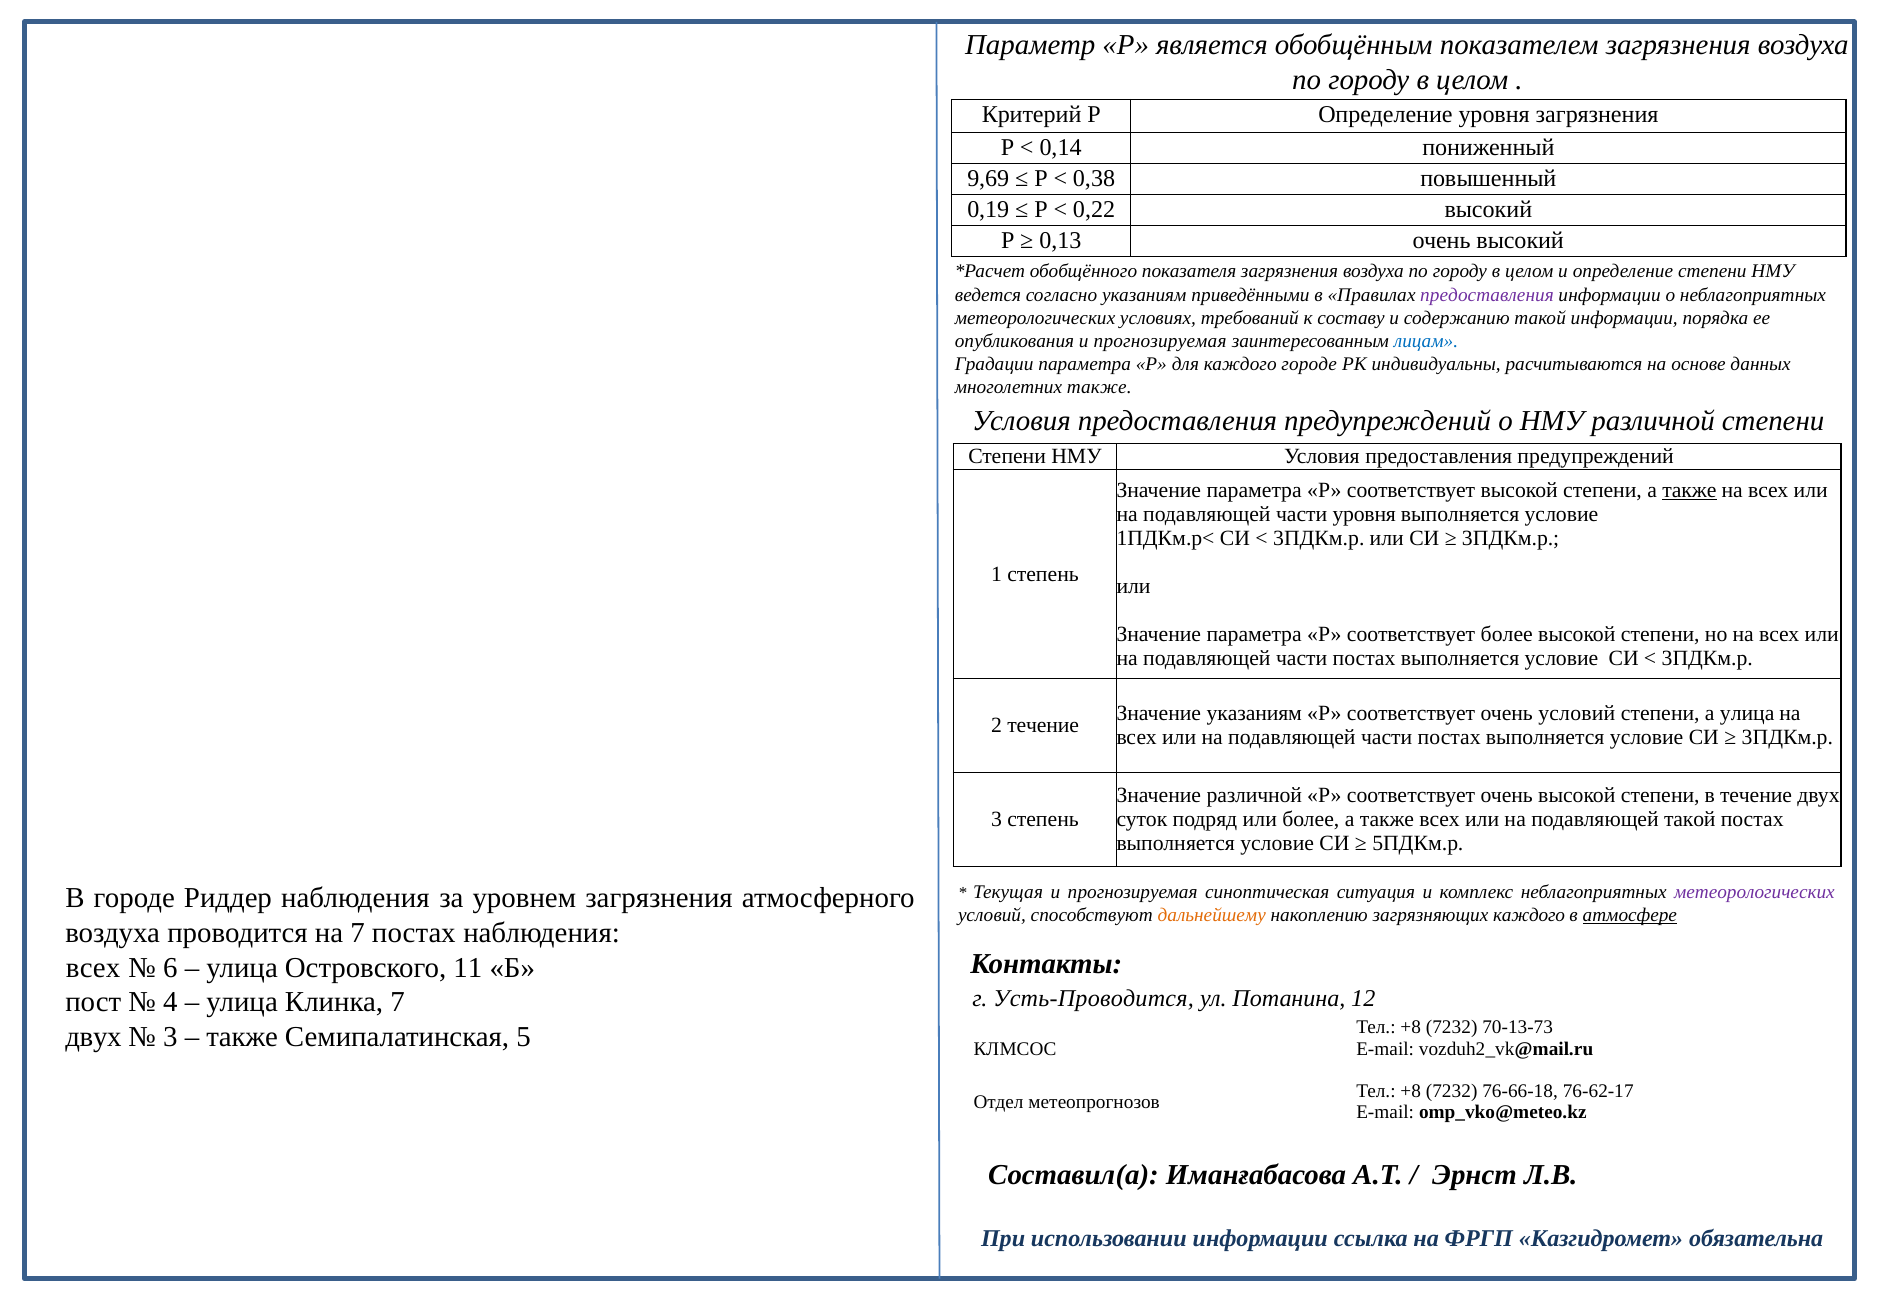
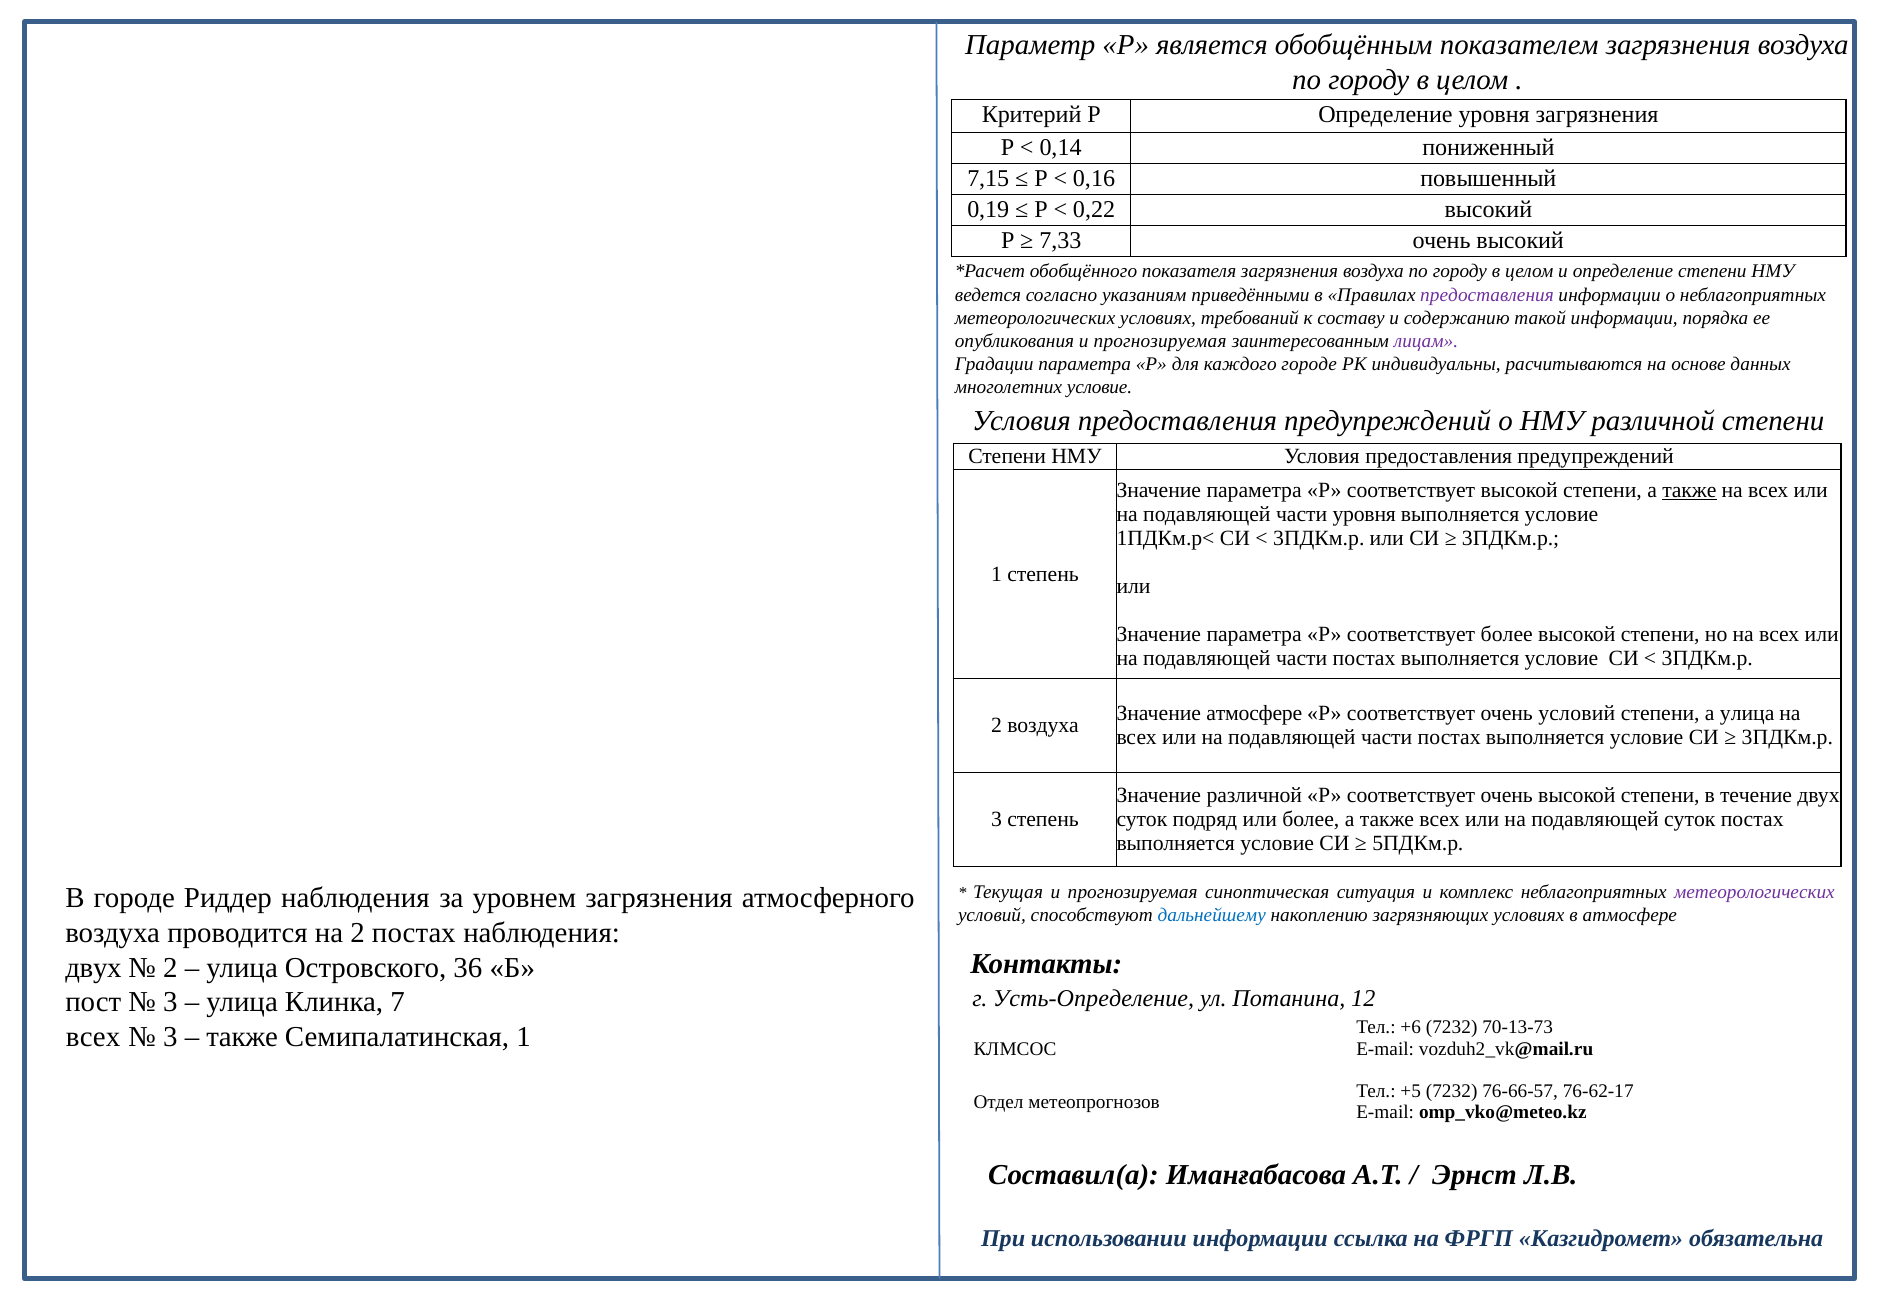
9,69: 9,69 -> 7,15 (988, 179)
0,38: 0,38 -> 0,16 (1094, 179)
0,13: 0,13 -> 7,33 (1060, 241)
лицам colour: blue -> purple (1426, 341)
многолетних также: также -> условие (1100, 387)
Значение указаниям: указаниям -> атмосфере (1254, 714)
2 течение: течение -> воздуха (1043, 726)
подавляющей такой: такой -> суток (1690, 820)
дальнейшему colour: orange -> blue (1212, 915)
загрязняющих каждого: каждого -> условиях (1529, 915)
атмосфере underline: present -> none (1630, 915)
на 7: 7 -> 2 (358, 933)
всех: всех -> двух (93, 967)
6: 6 -> 2 (170, 967)
11: 11 -> 36 (468, 967)
Усть-Проводится: Усть-Проводится -> Усть-Определение (1094, 999)
4: 4 -> 3 (170, 1002)
+8: +8 -> +6 (1411, 1027)
двух: двух -> всех (93, 1037)
Семипалатинская 5: 5 -> 1 (524, 1037)
+8: +8 -> +5 (1411, 1091)
76-66-18: 76-66-18 -> 76-66-57 (1520, 1091)
